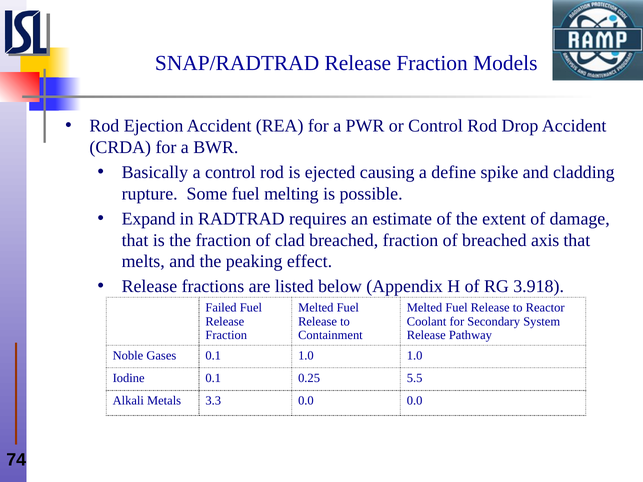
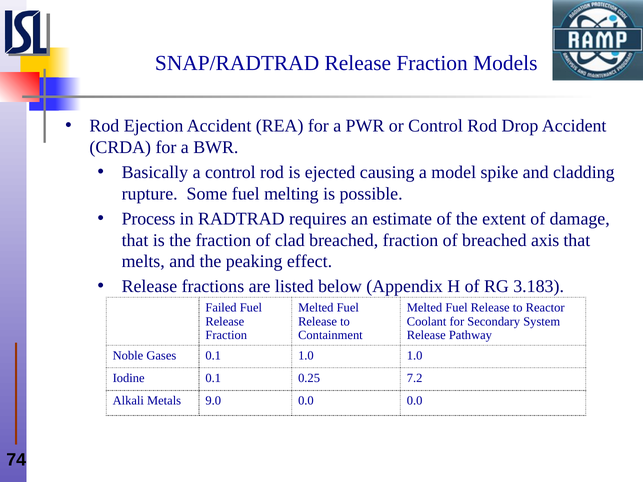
define: define -> model (454, 172)
Expand: Expand -> Process (149, 219)
3.918: 3.918 -> 3.183 (539, 287)
5.5: 5.5 -> 7.2 (415, 378)
3.3: 3.3 -> 9.0 (213, 401)
